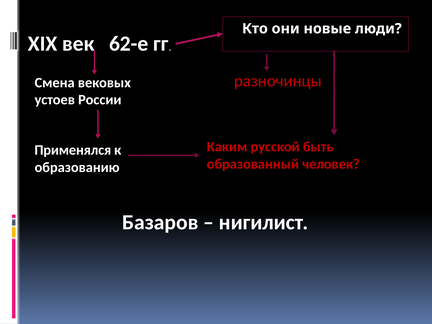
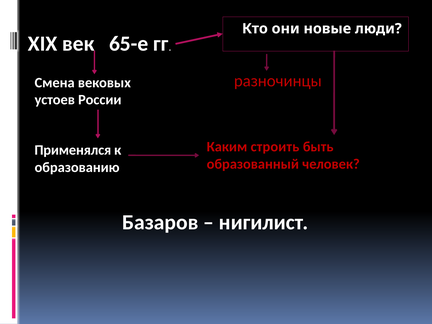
62-е: 62-е -> 65-е (129, 44)
русской: русской -> строить (275, 147)
